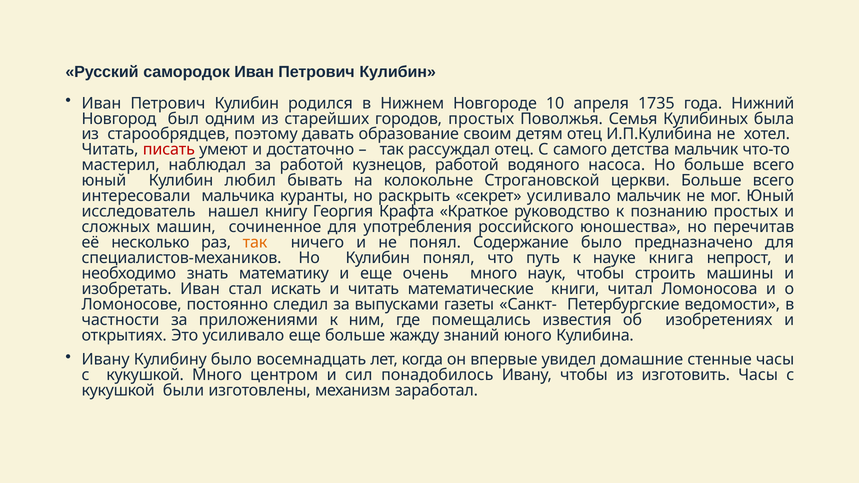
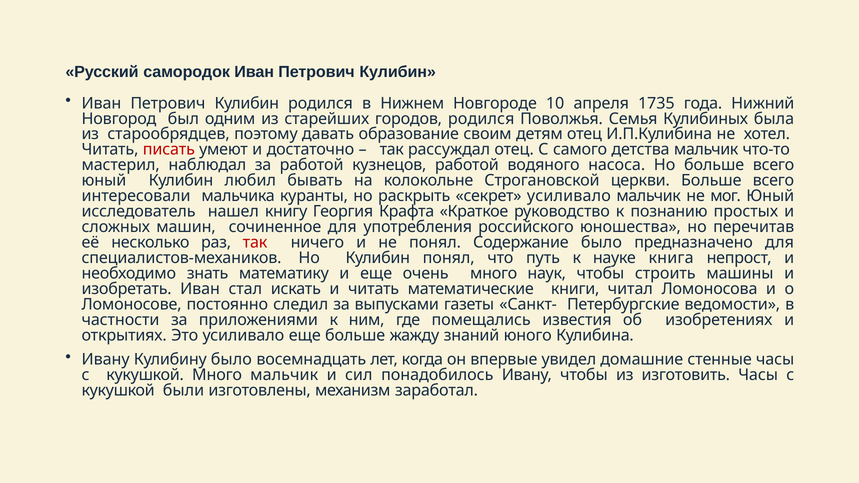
городов простых: простых -> родился (481, 119)
так colour: orange -> red (255, 243)
Много центром: центром -> мальчик (284, 375)
